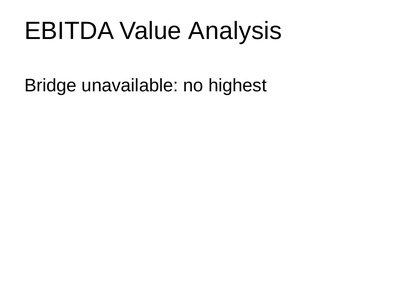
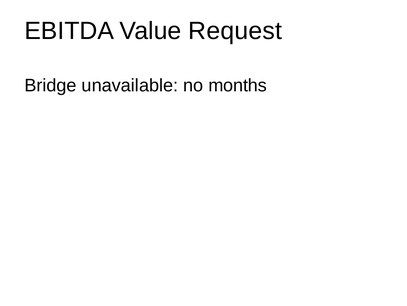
Analysis: Analysis -> Request (235, 31)
highest: highest -> months (238, 85)
